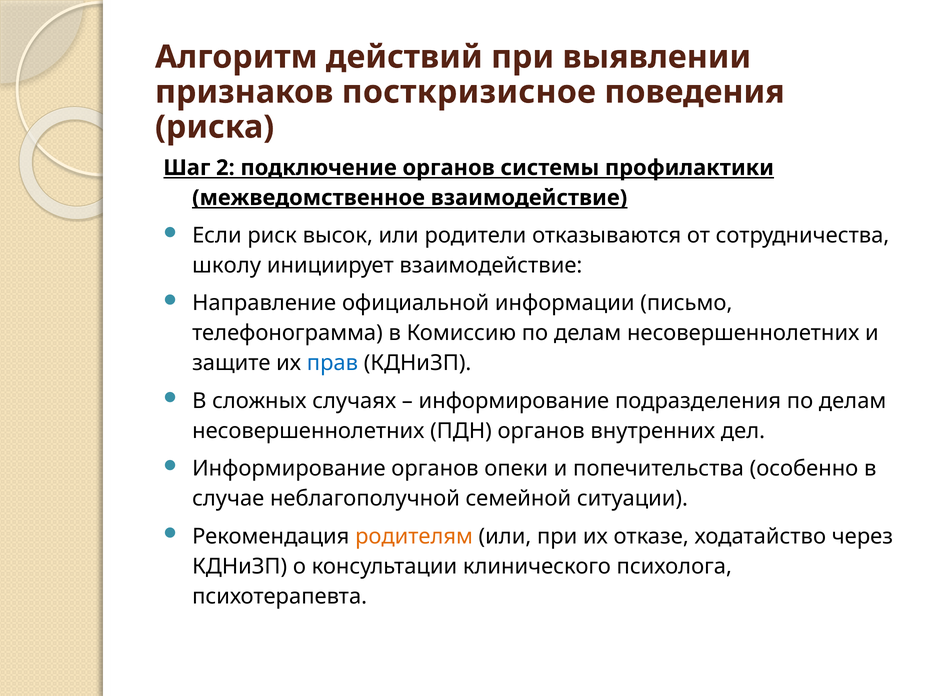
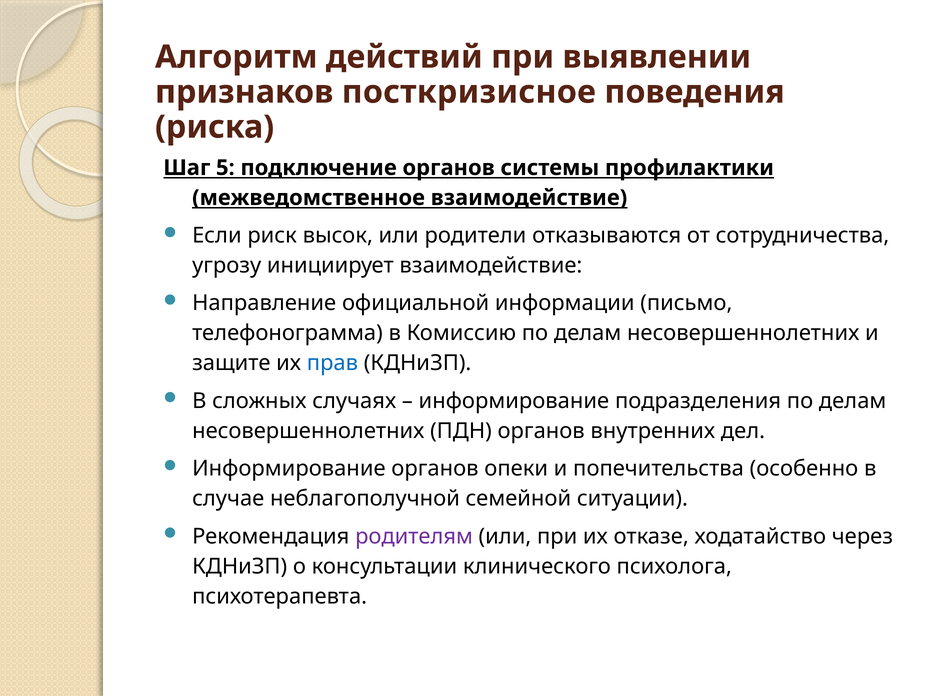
2: 2 -> 5 (225, 168)
школу: школу -> угрозу (227, 266)
родителям colour: orange -> purple (414, 537)
